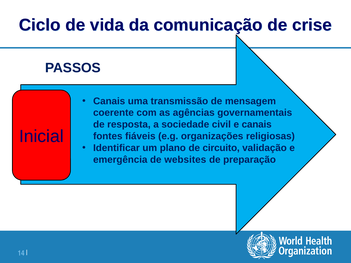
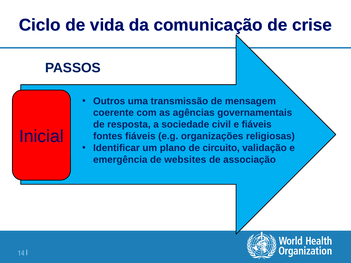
Canais: Canais -> Outros (109, 101)
e canais: canais -> fiáveis (257, 125)
preparação: preparação -> associação (250, 160)
